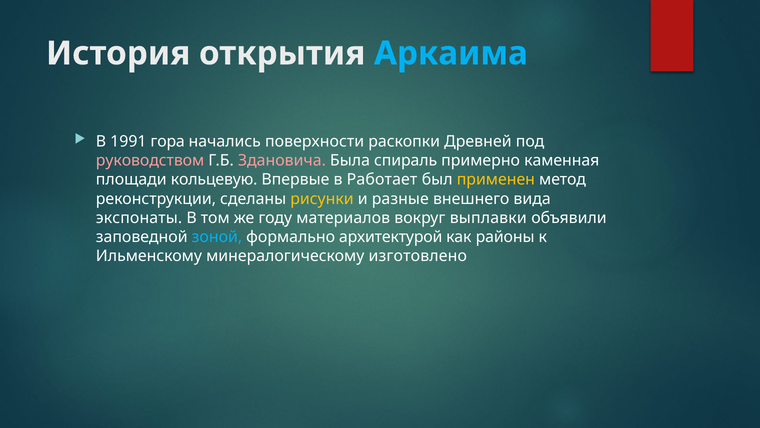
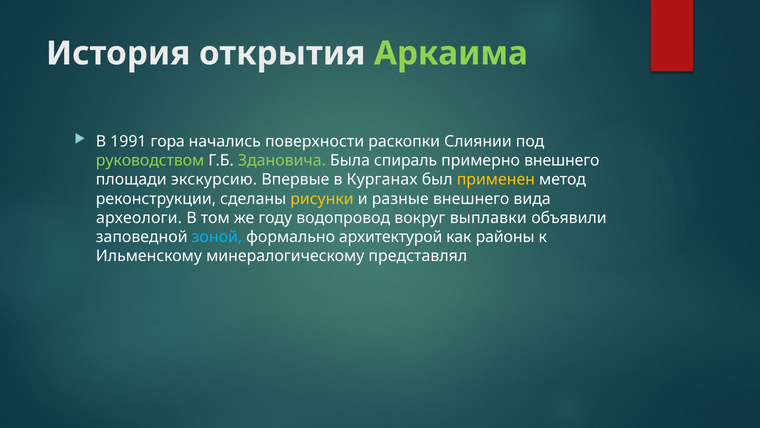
Аркаима colour: light blue -> light green (451, 53)
Древней: Древней -> Слиянии (478, 141)
руководством colour: pink -> light green (150, 160)
Здановича colour: pink -> light green (282, 160)
примерно каменная: каменная -> внешнего (562, 160)
кольцевую: кольцевую -> экскурсию (214, 180)
Работает: Работает -> Курганах (382, 180)
экспонаты: экспонаты -> археологи (139, 218)
материалов: материалов -> водопровод (343, 218)
изготовлено: изготовлено -> представлял (418, 256)
